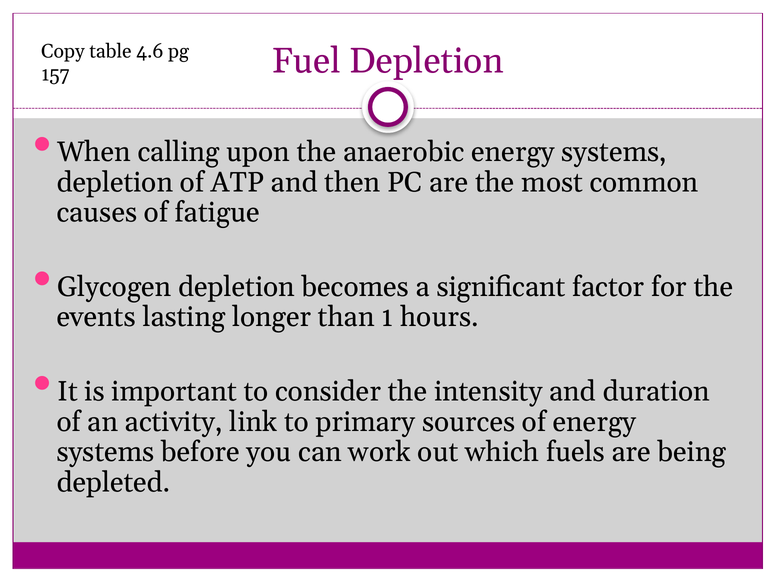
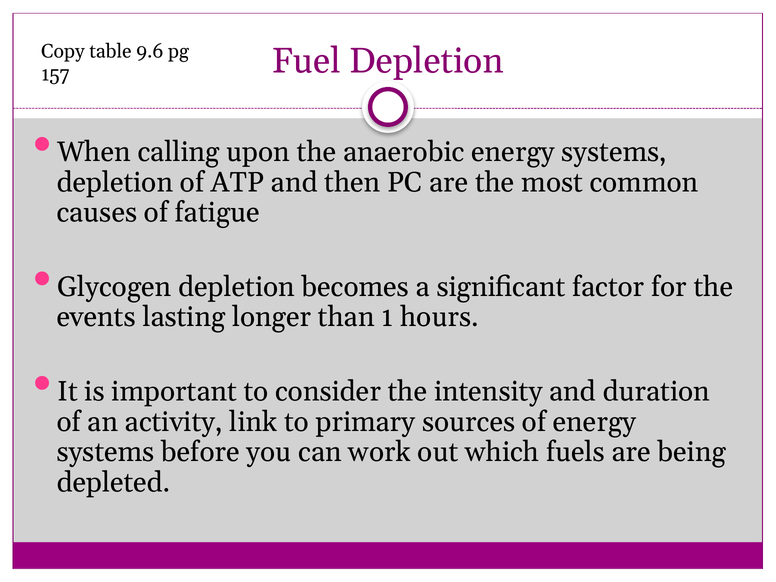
4.6: 4.6 -> 9.6 (150, 51)
